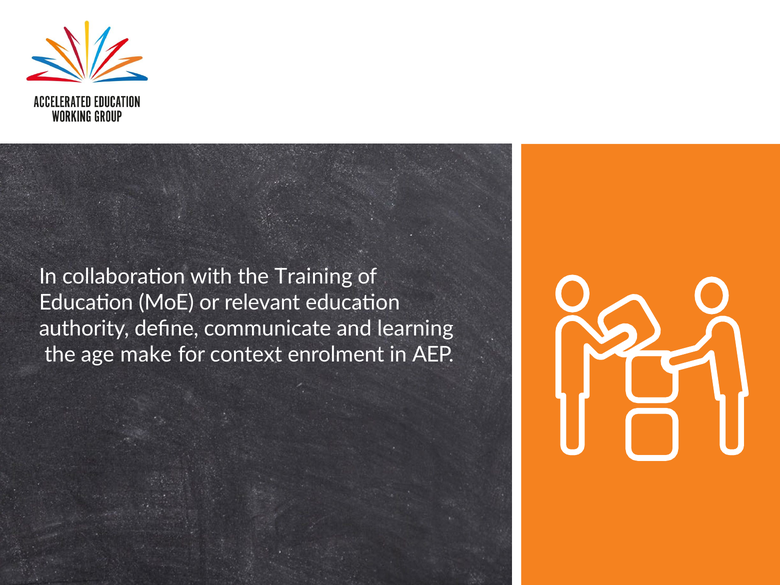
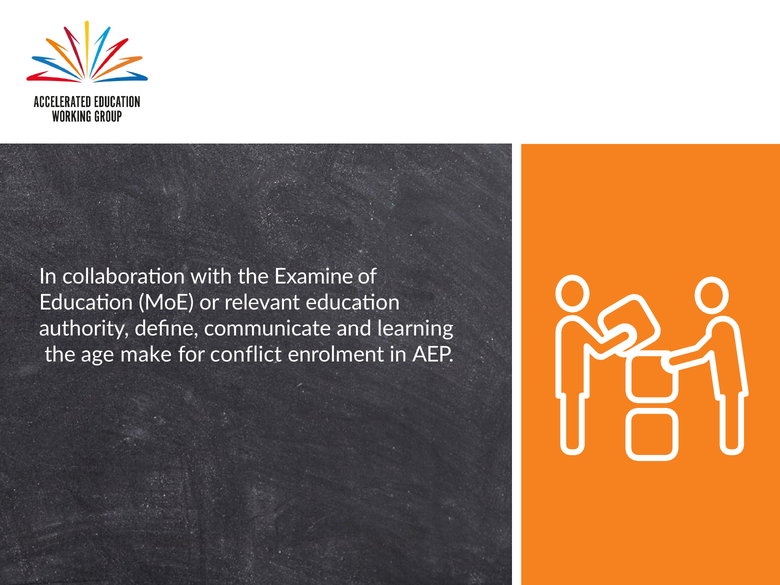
Training: Training -> Examine (314, 277)
context: context -> conflict (246, 355)
